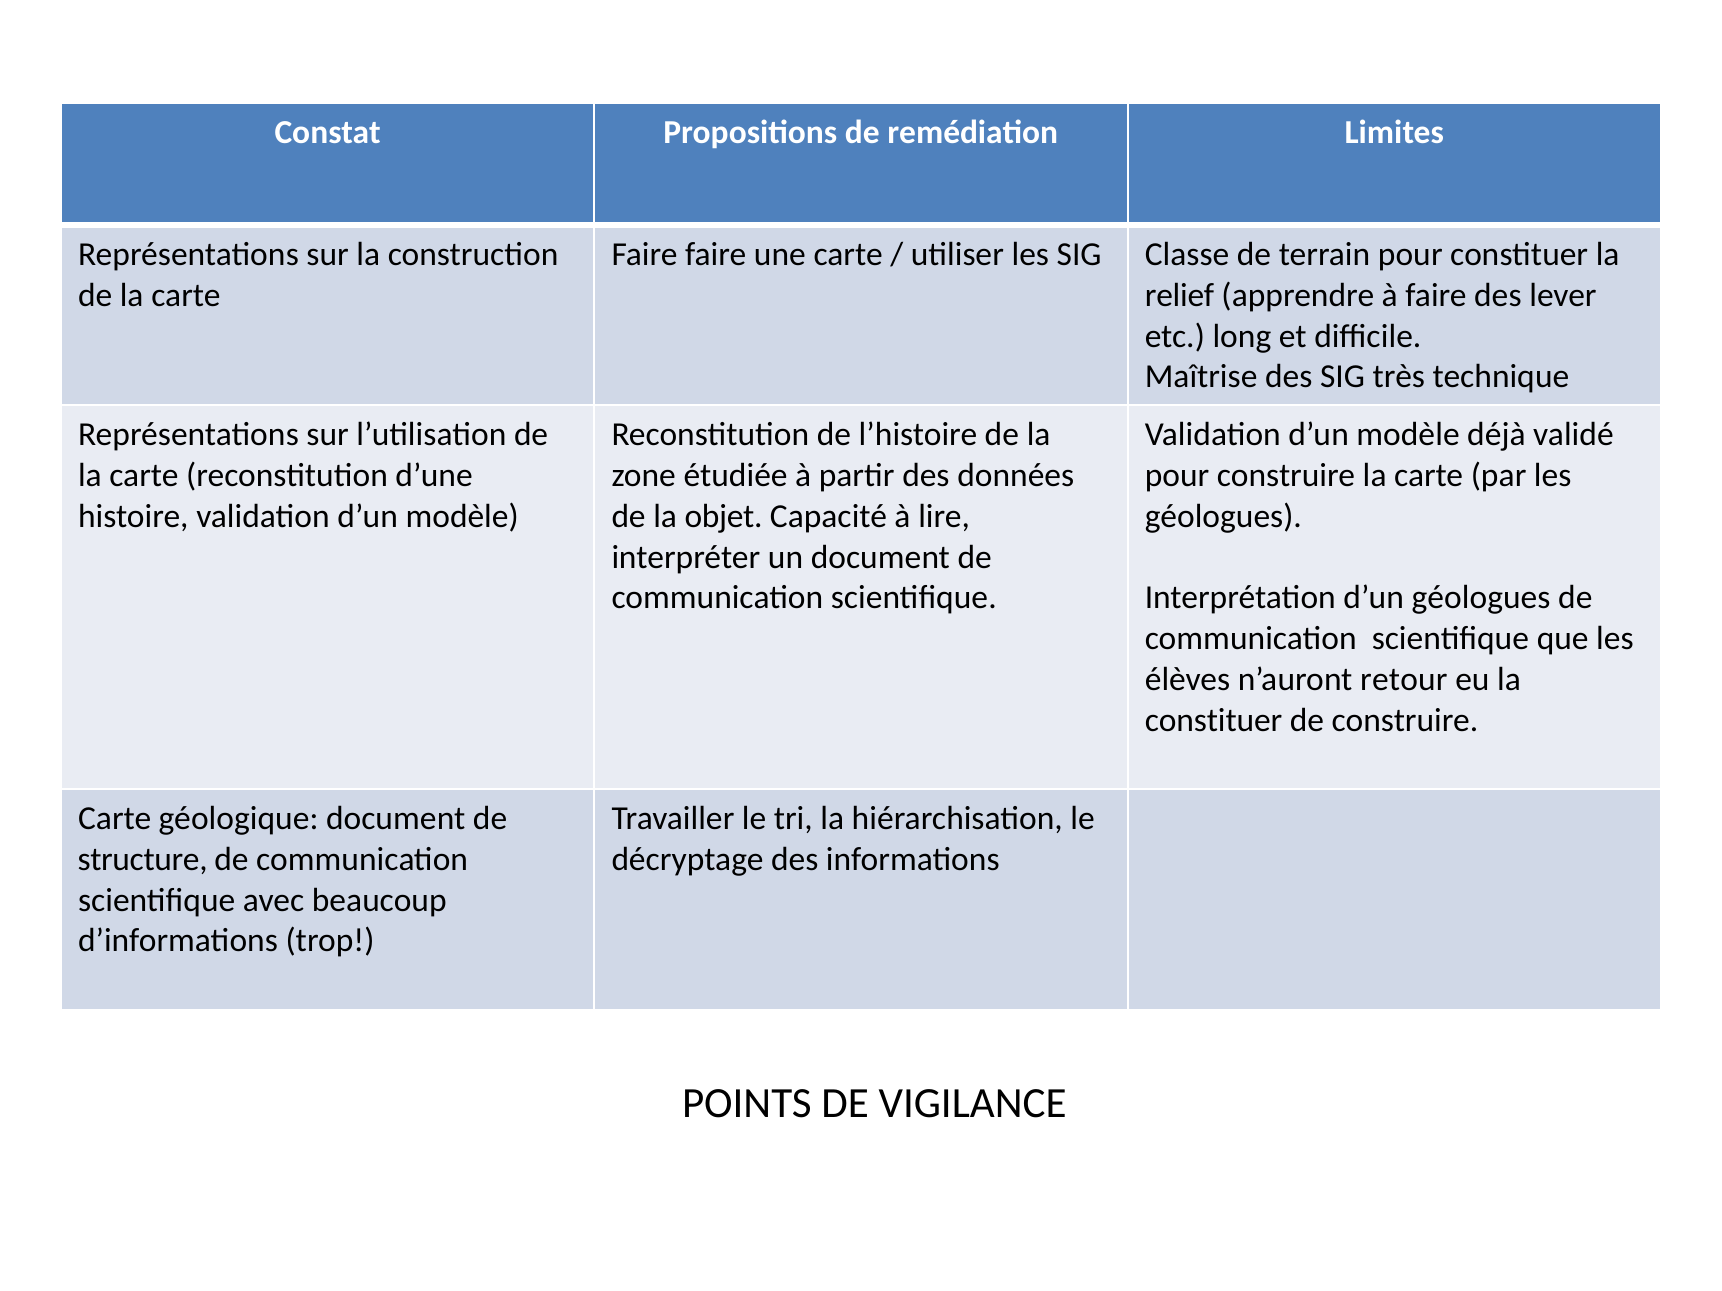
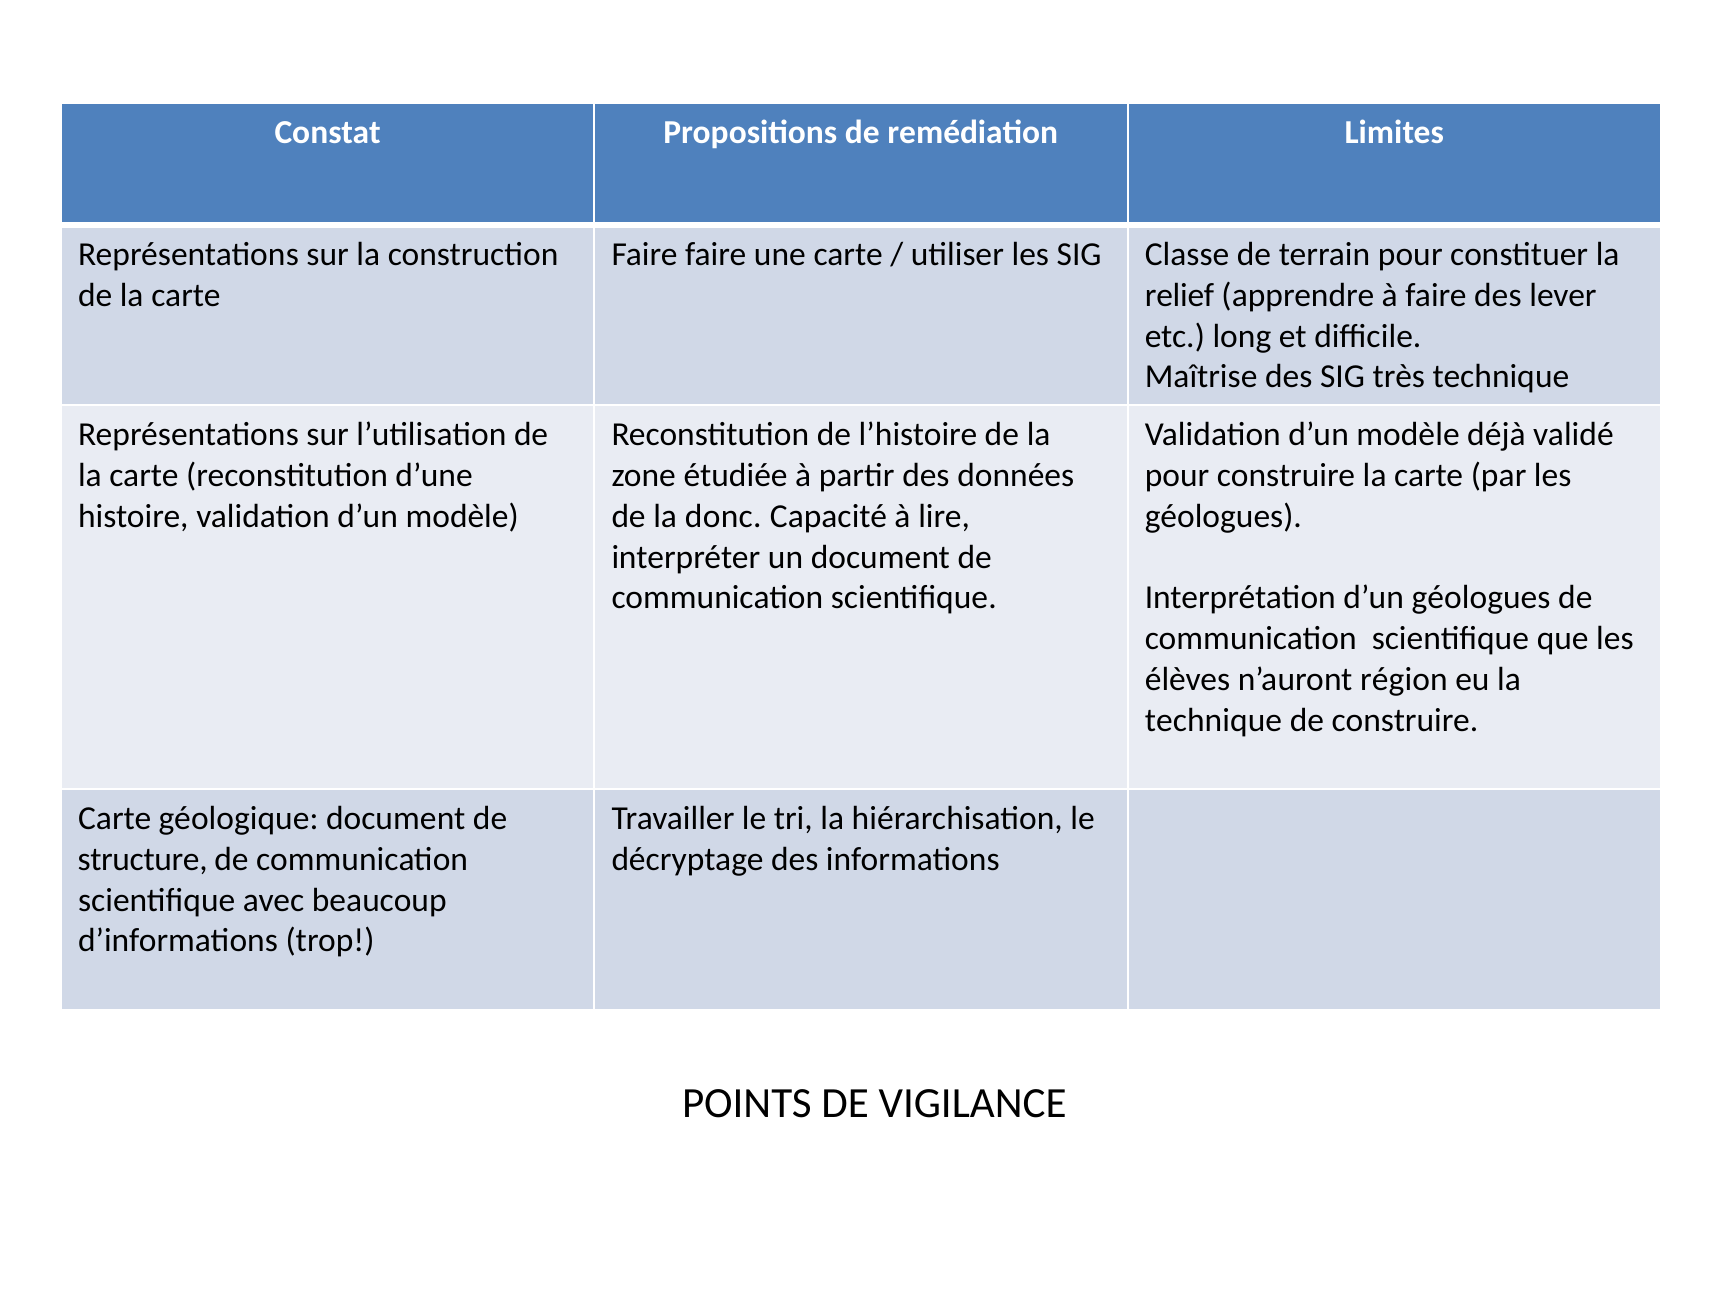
objet: objet -> donc (723, 517)
retour: retour -> région (1404, 680)
constituer: constituer -> technique (1213, 720)
